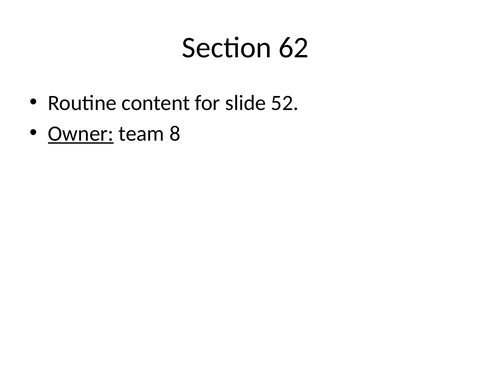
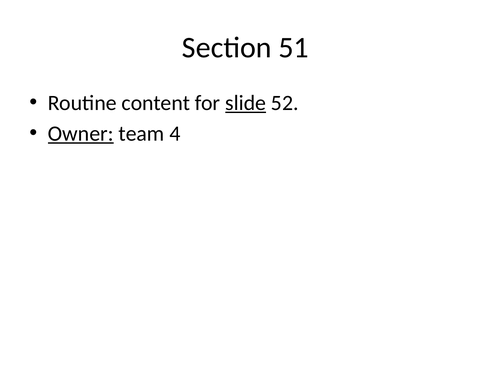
62: 62 -> 51 (294, 48)
slide underline: none -> present (246, 103)
8: 8 -> 4 (175, 134)
